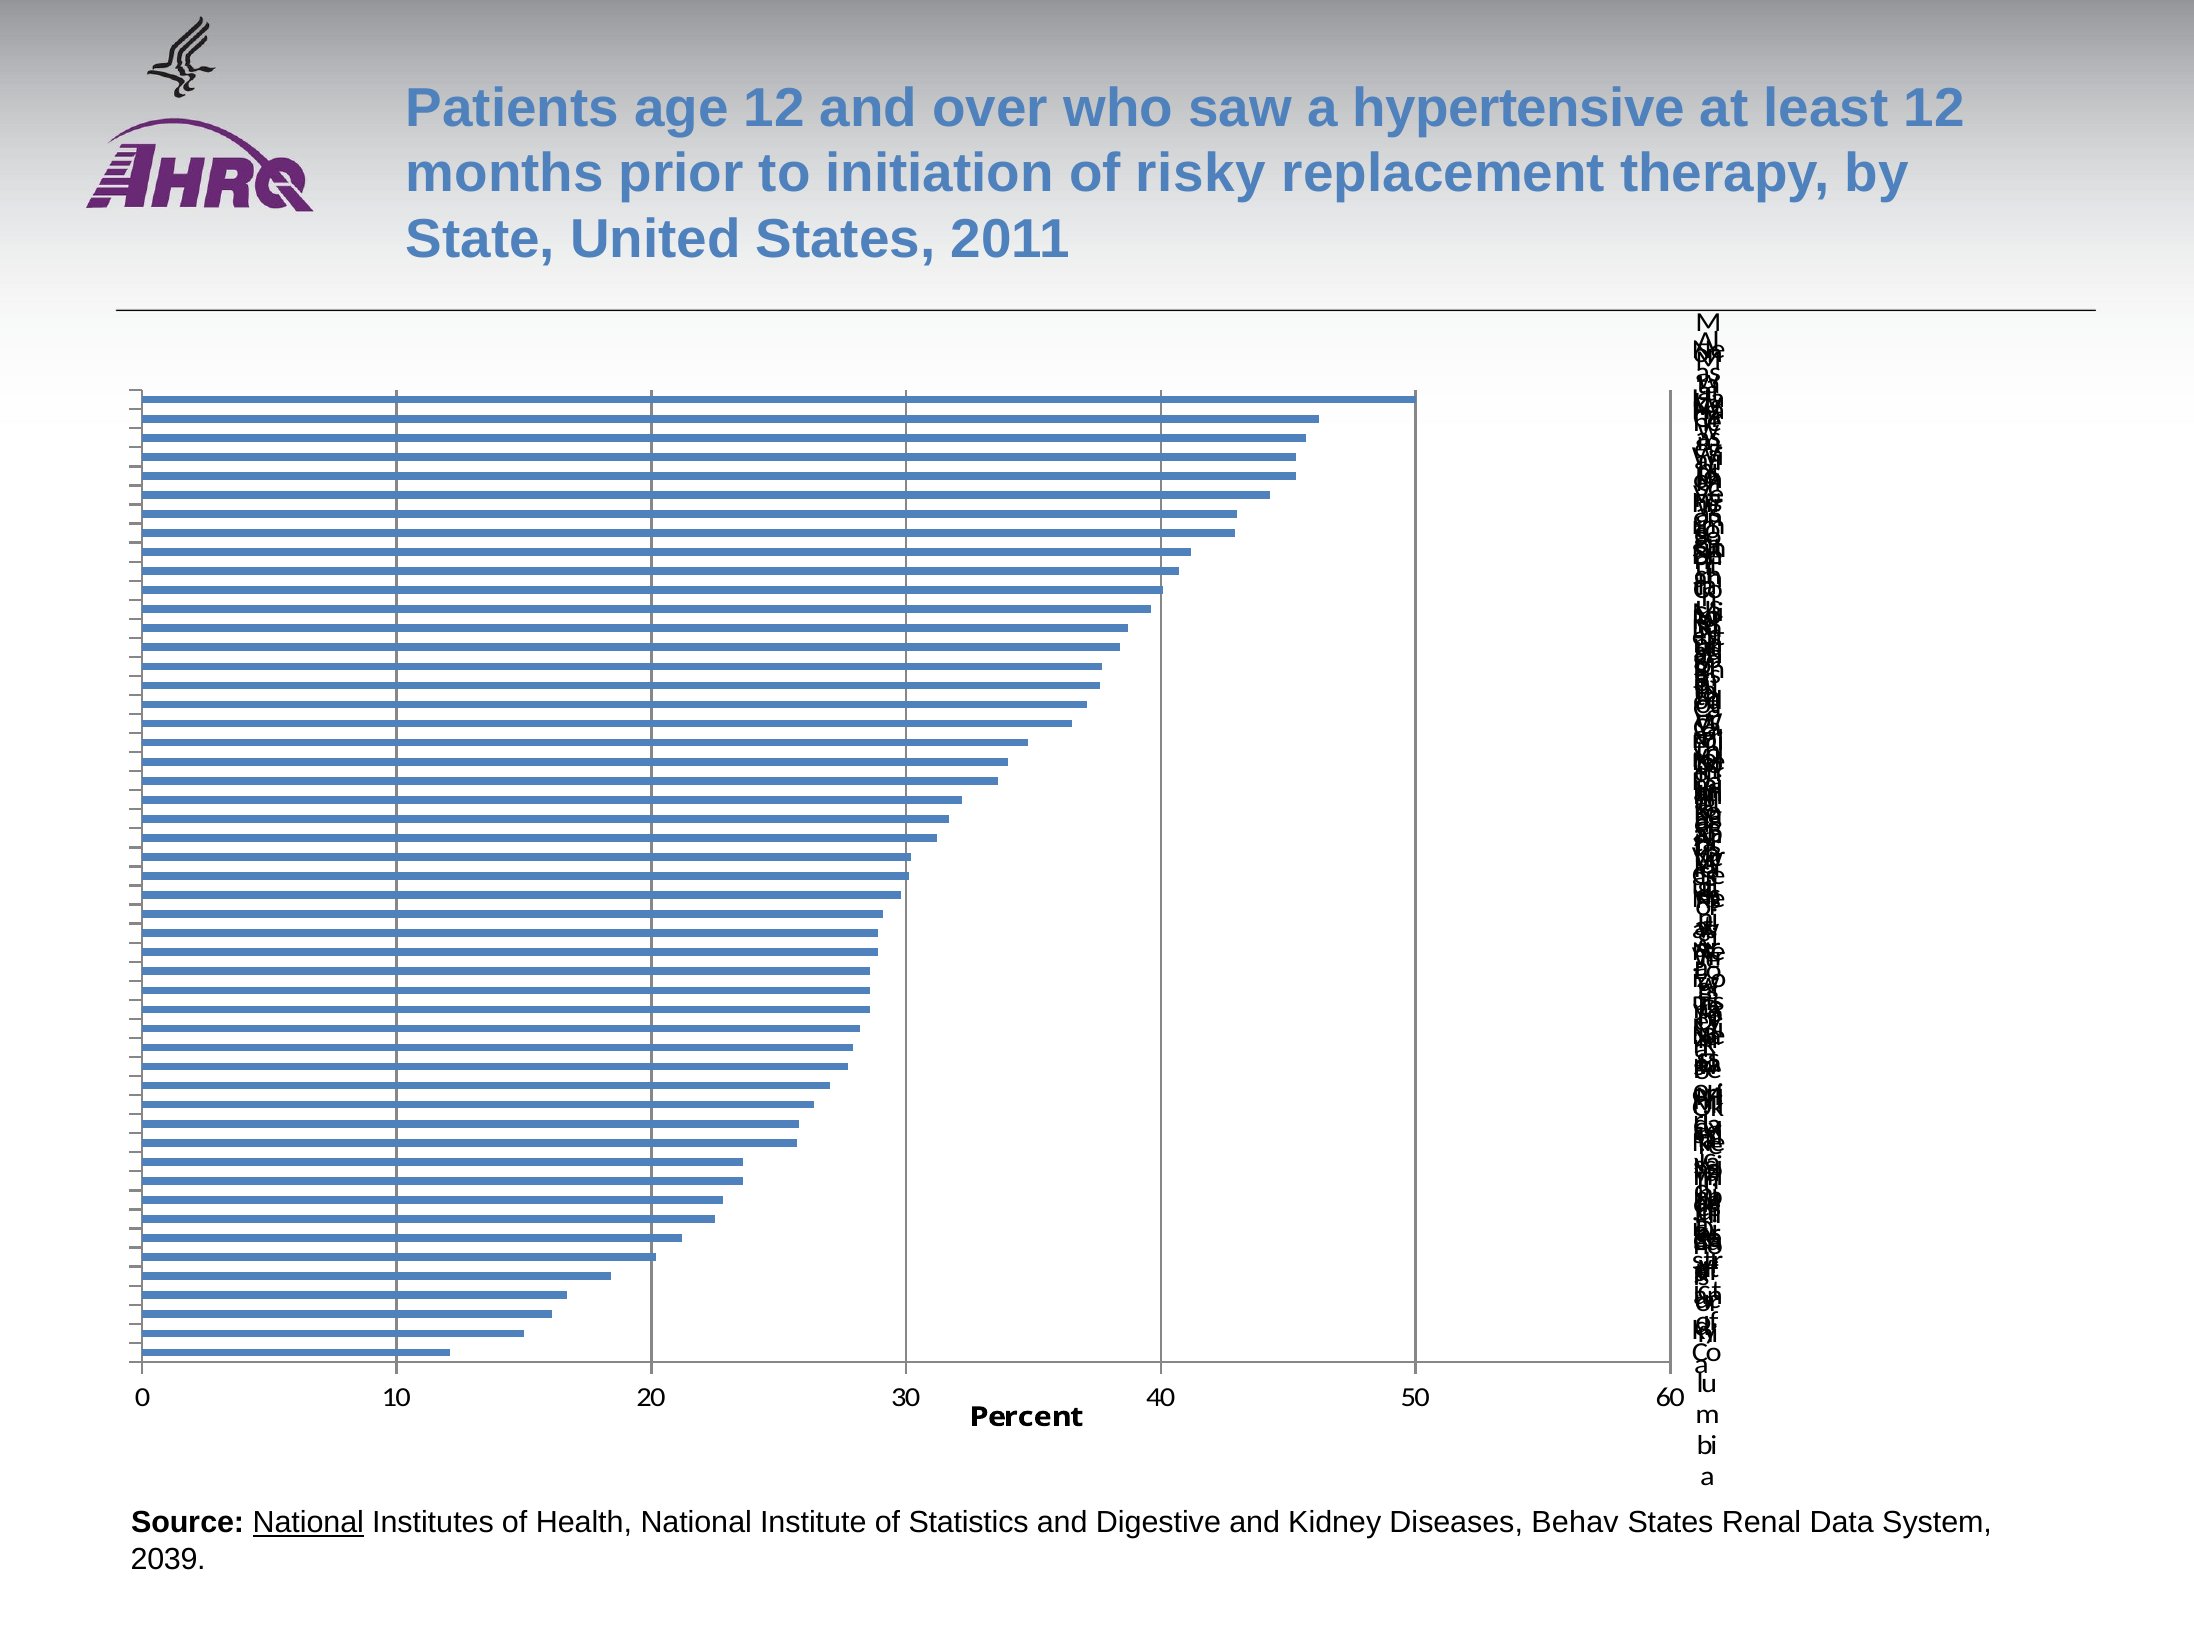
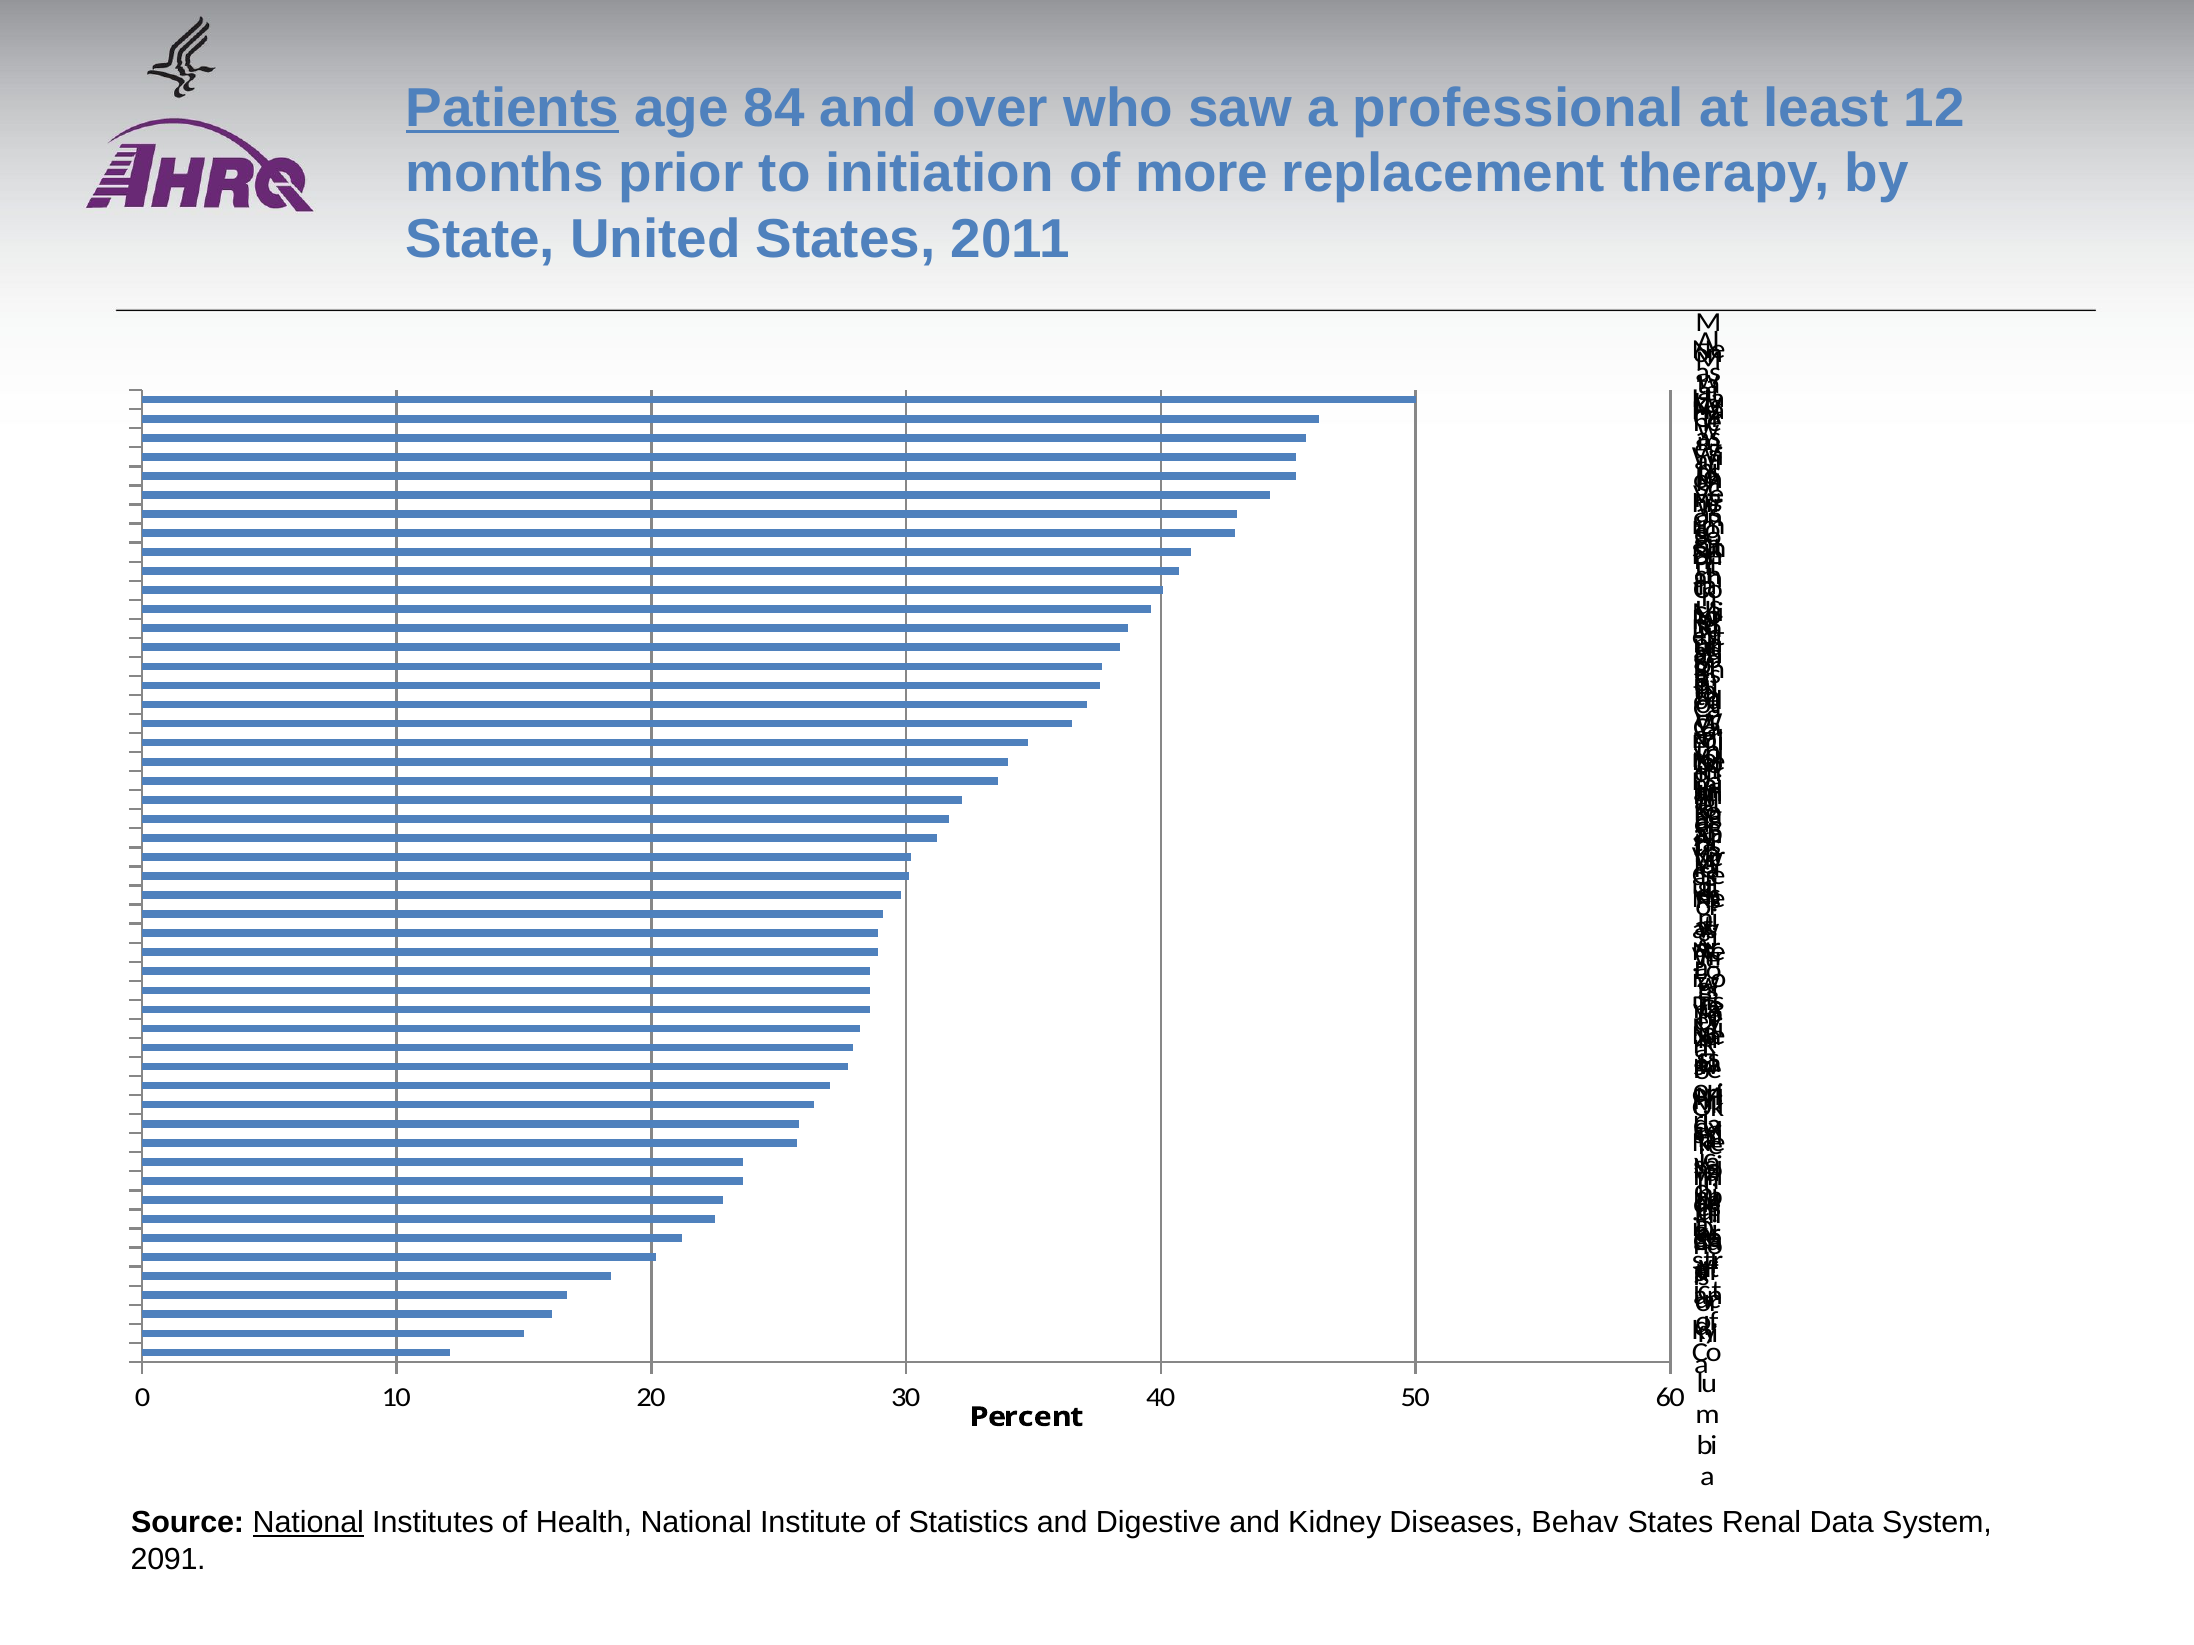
Patients underline: none -> present (512, 108)
age 12: 12 -> 84 (774, 108)
hypertensive: hypertensive -> professional (1518, 108)
risky: risky -> more (1202, 174)
2039: 2039 -> 2091 (168, 1560)
